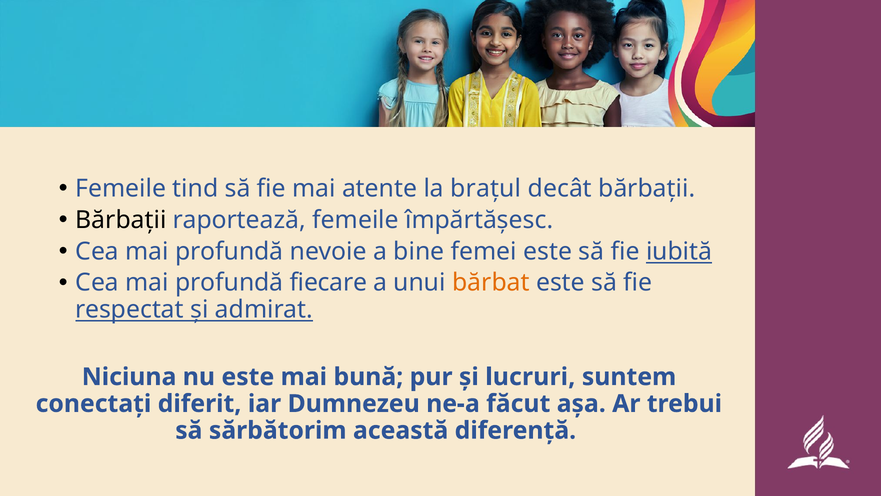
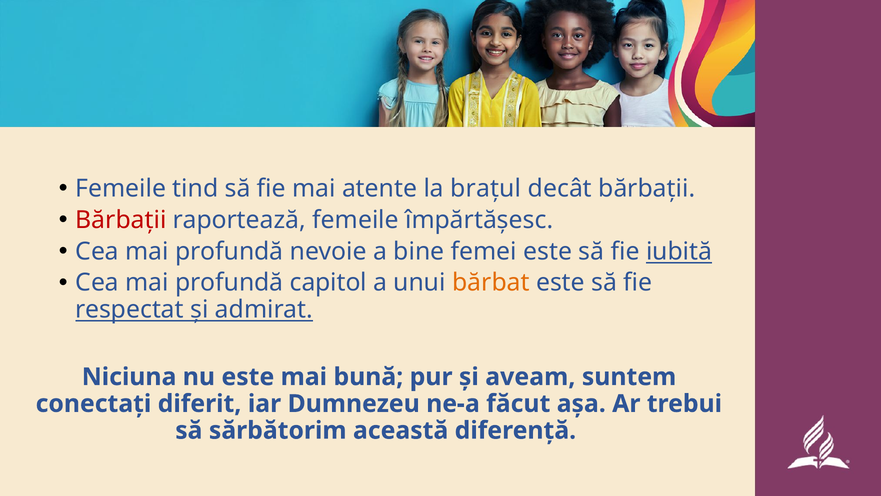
Bărbații colour: black -> red (121, 220)
fiecare: fiecare -> capitol (328, 282)
lucruri: lucruri -> aveam (530, 377)
